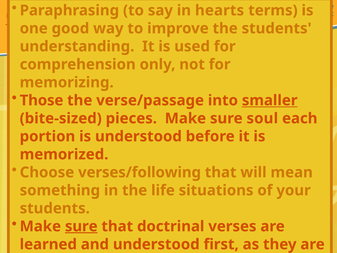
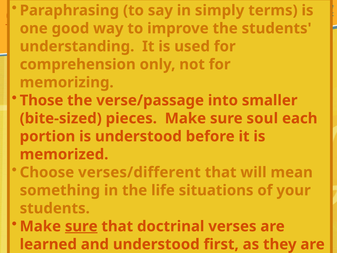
hearts: hearts -> simply (220, 10)
smaller underline: present -> none (270, 100)
verses/following: verses/following -> verses/different (139, 172)
